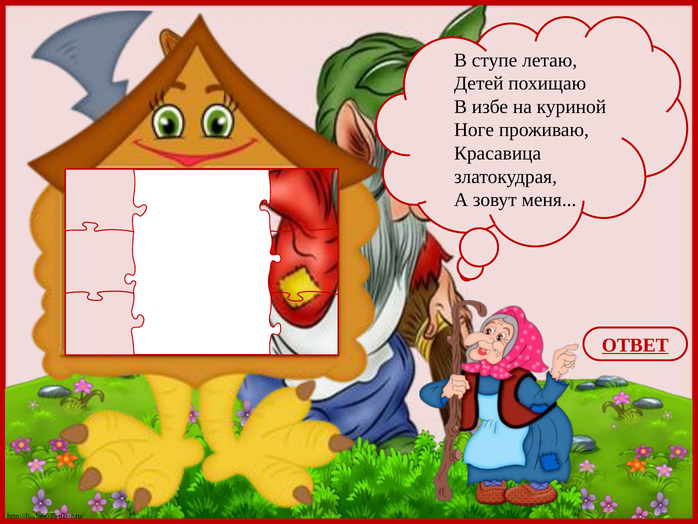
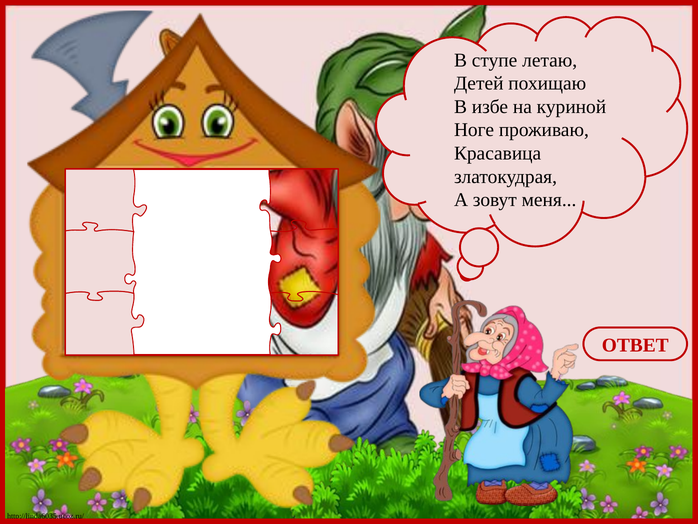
ОТВЕТ underline: present -> none (635, 345)
